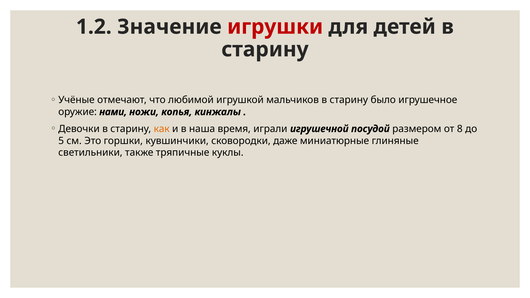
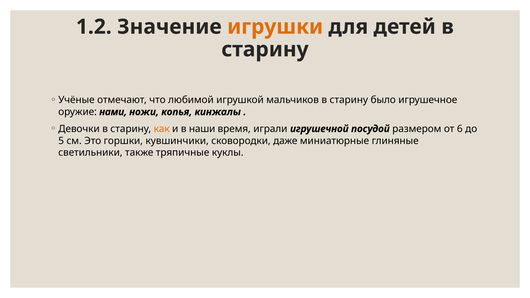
игрушки colour: red -> orange (275, 27)
наша: наша -> наши (202, 129)
8: 8 -> 6 (460, 129)
